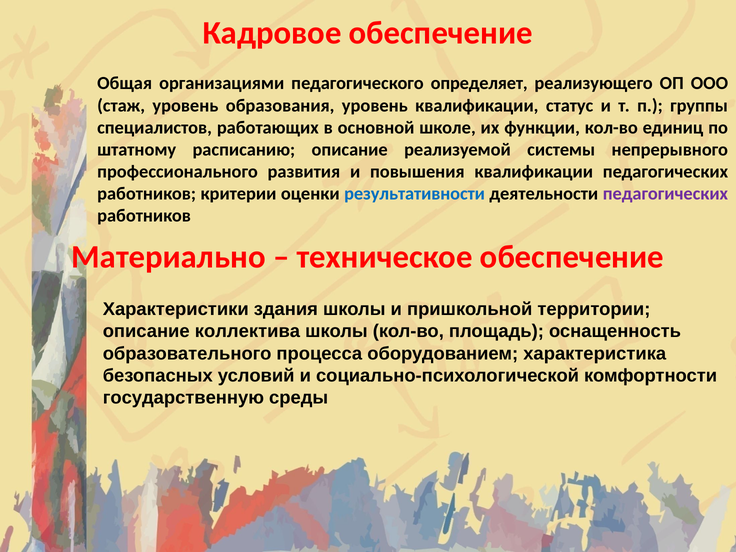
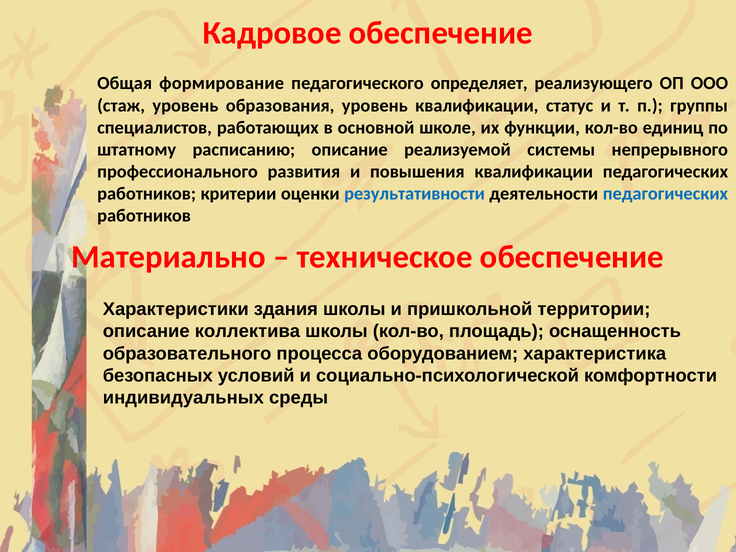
организациями: организациями -> формирование (222, 83)
педагогических colour: purple -> blue (665, 194)
государственную: государственную -> индивидуальных (183, 398)
